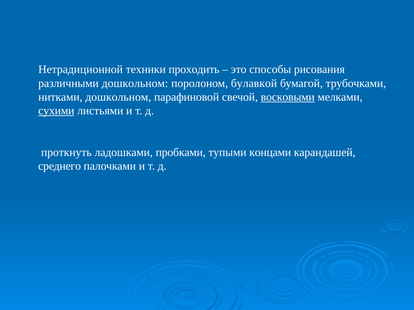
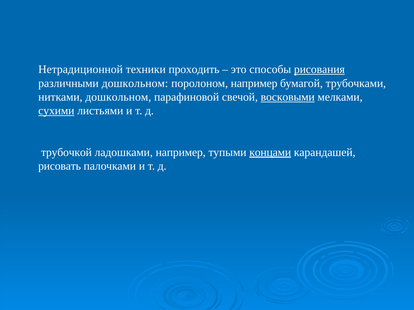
рисования underline: none -> present (319, 70)
поролоном булавкой: булавкой -> например (254, 83)
проткнуть: проткнуть -> трубочкой (66, 152)
ладошками пробками: пробками -> например (181, 152)
концами underline: none -> present (270, 152)
среднего: среднего -> рисовать (60, 166)
